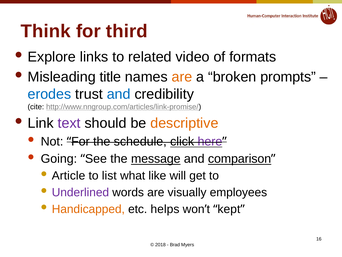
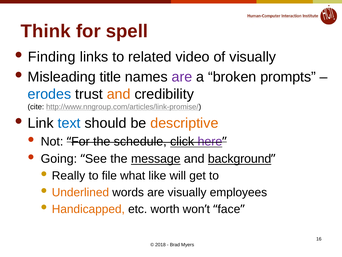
third: third -> spell (127, 31)
Explore: Explore -> Finding (52, 57)
of formats: formats -> visually (253, 57)
are colour: orange -> purple (182, 77)
and colour: blue -> orange (119, 94)
text colour: purple -> blue (69, 123)
comparison: comparison -> background (240, 159)
Article: Article -> Really (68, 175)
list: list -> file (109, 175)
Underlined colour: purple -> orange (80, 192)
helps: helps -> worth (165, 209)
kept: kept -> face (229, 209)
